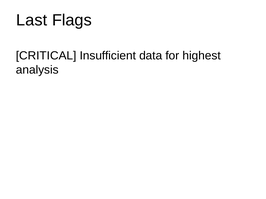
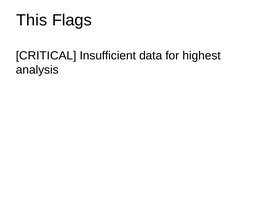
Last: Last -> This (32, 20)
